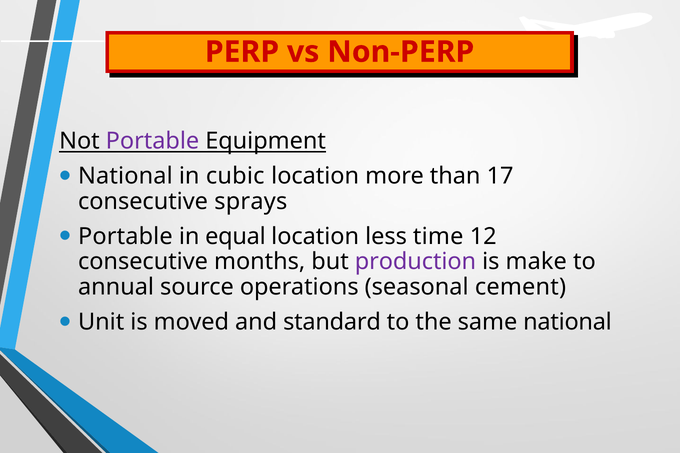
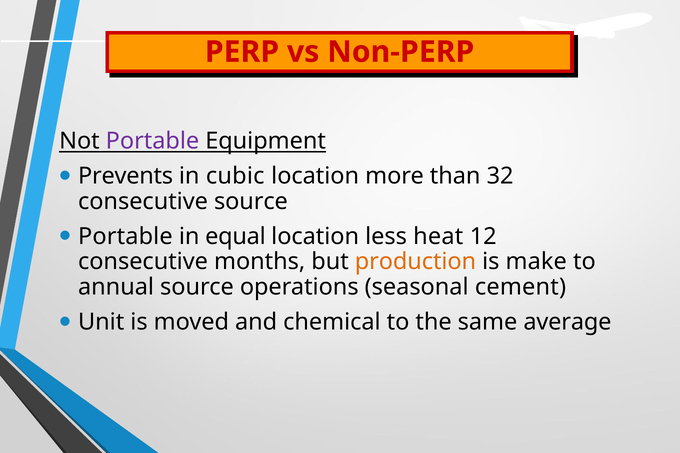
National: National -> Prevents (126, 176)
17: 17 -> 32 (500, 176)
consecutive sprays: sprays -> source (251, 201)
time: time -> heat (438, 237)
production colour: purple -> orange (415, 262)
standard: standard -> chemical (332, 322)
same national: national -> average (567, 322)
